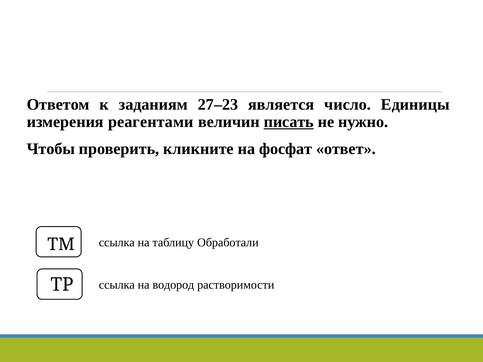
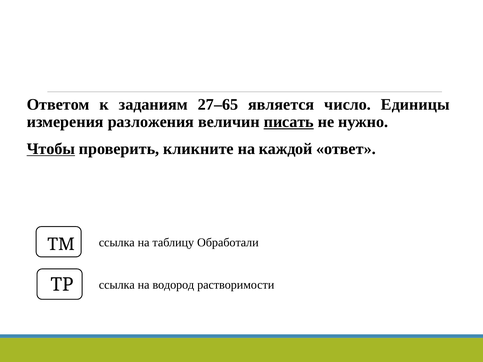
27–23: 27–23 -> 27–65 (218, 105)
реагентами: реагентами -> разложения (151, 122)
Чтобы underline: none -> present (51, 149)
фосфат: фосфат -> каждой (286, 149)
